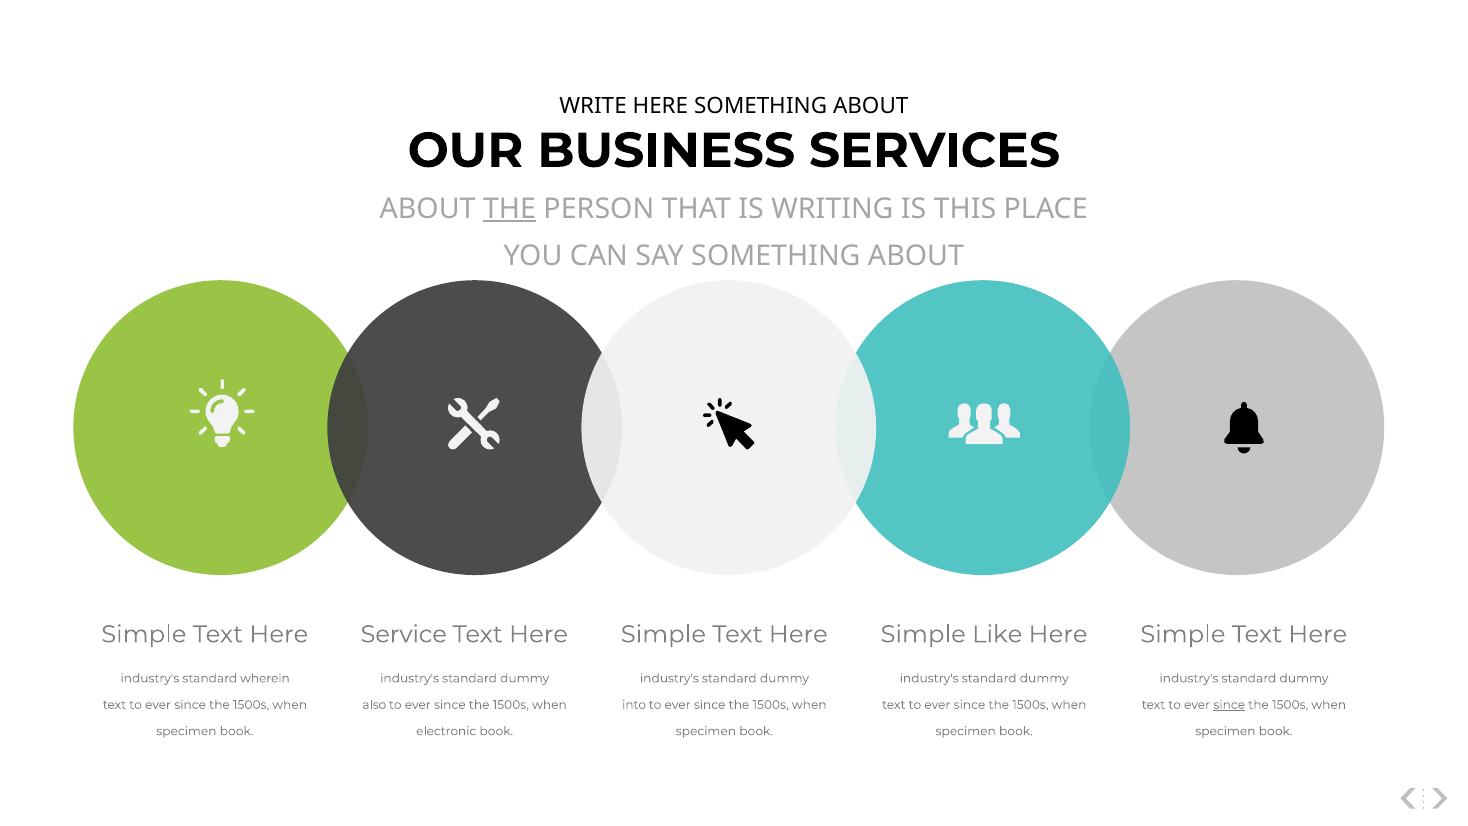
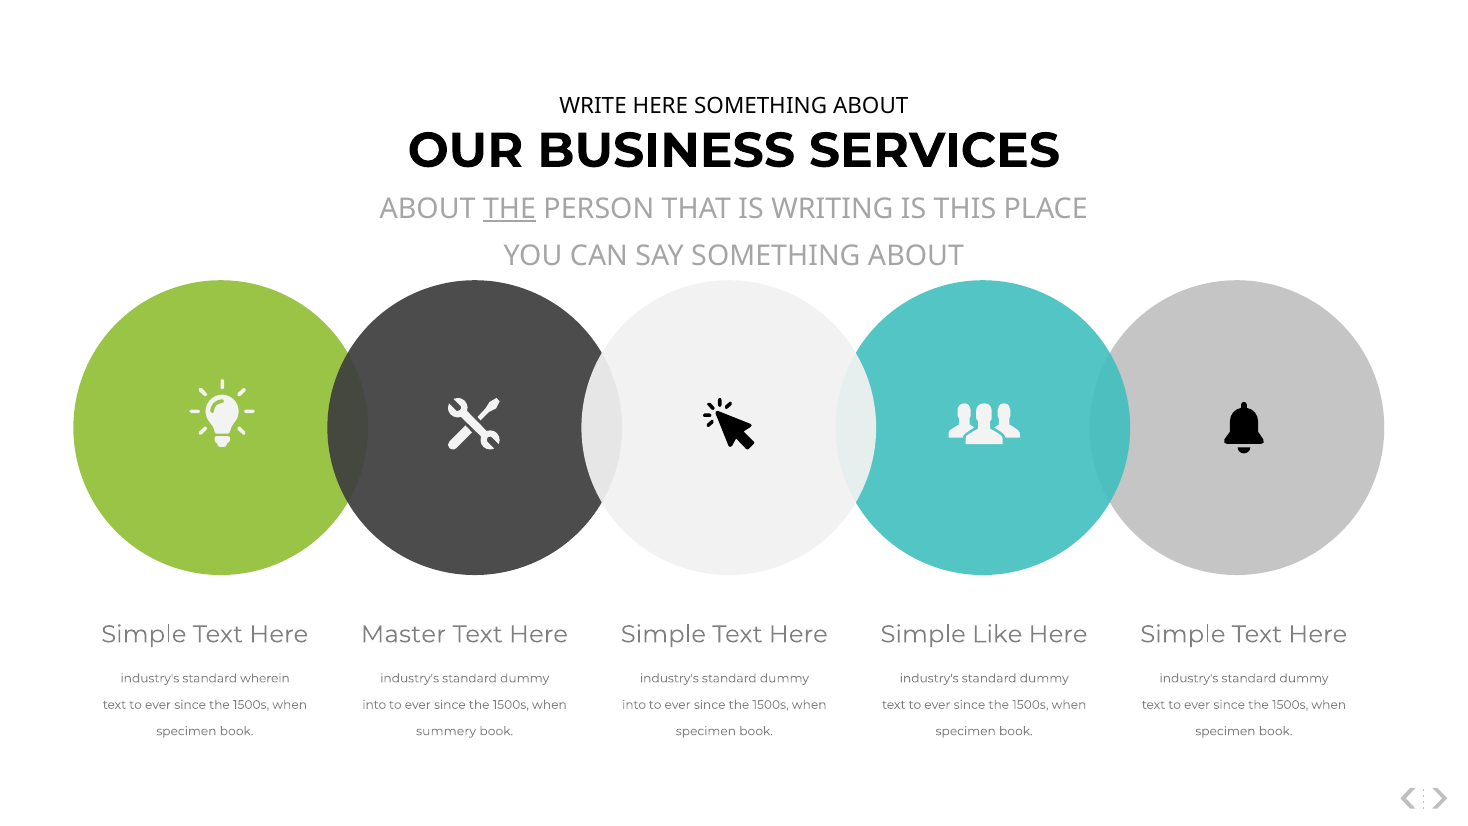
Service: Service -> Master (404, 634)
also: also -> into (374, 705)
since underline: present -> none (1229, 705)
electronic: electronic -> summery (446, 731)
